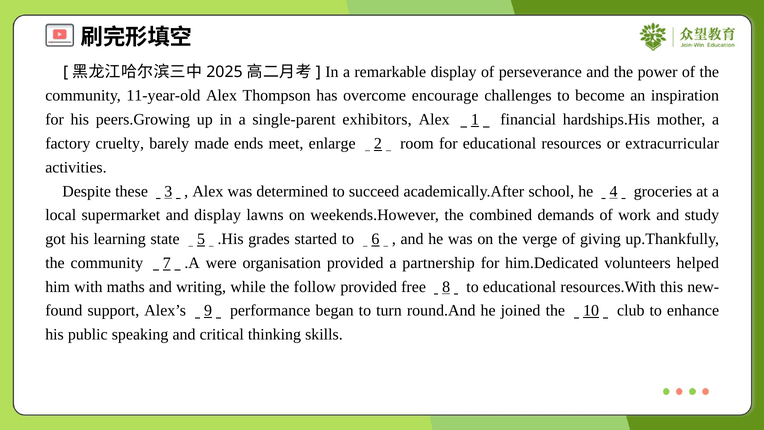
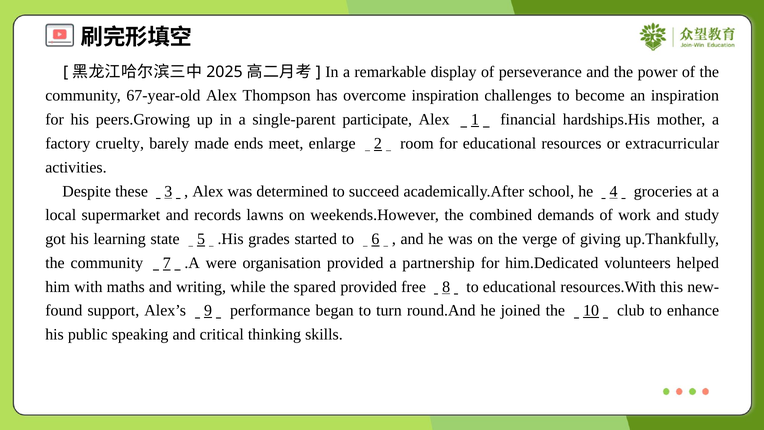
11-year-old: 11-year-old -> 67-year-old (163, 96)
overcome encourage: encourage -> inspiration (445, 96)
exhibitors: exhibitors -> participate (377, 120)
and display: display -> records (218, 215)
follow: follow -> spared (315, 287)
